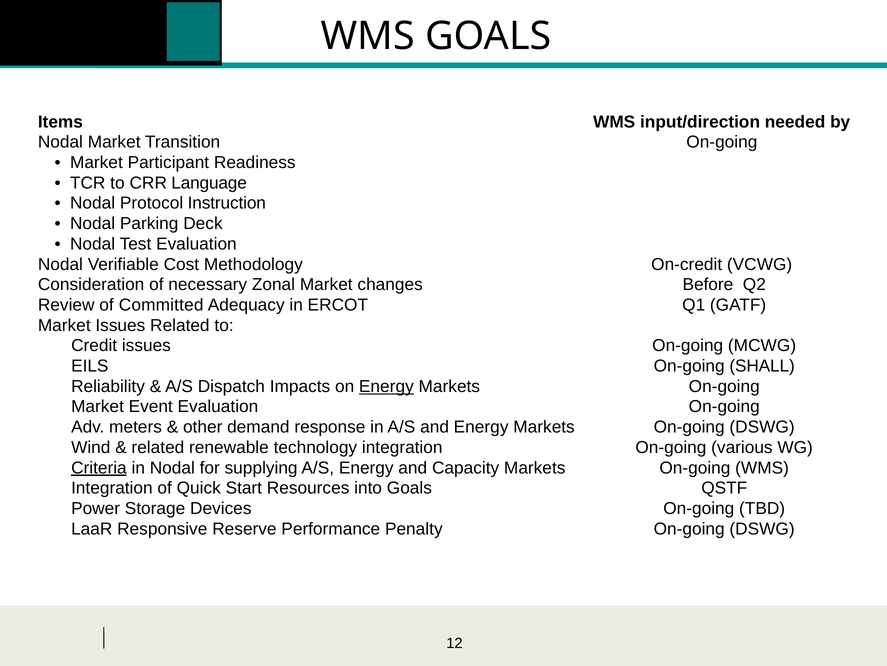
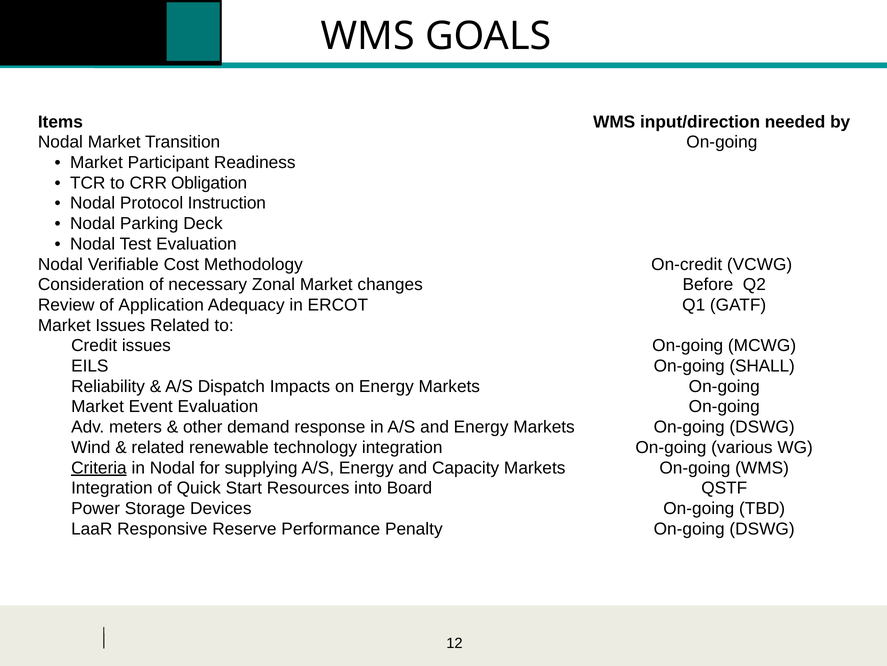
Language: Language -> Obligation (209, 183)
Committed: Committed -> Application (161, 305)
Energy underline: present -> none (386, 386)
into Goals: Goals -> Board (409, 488)
